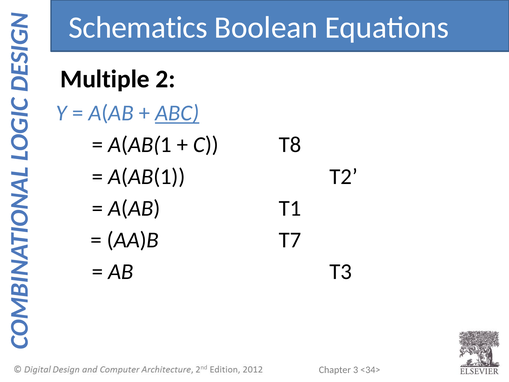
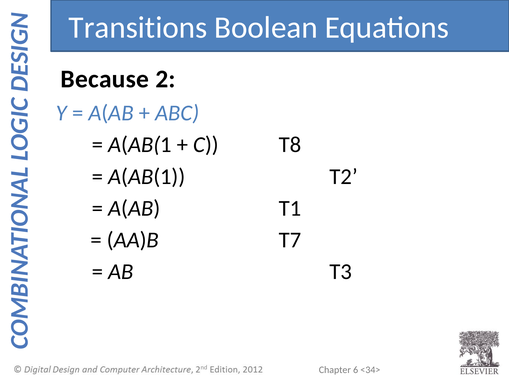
Schematics: Schematics -> Transitions (138, 28)
Multiple: Multiple -> Because (105, 79)
ABC underline: present -> none (177, 113)
3: 3 -> 6 (356, 370)
